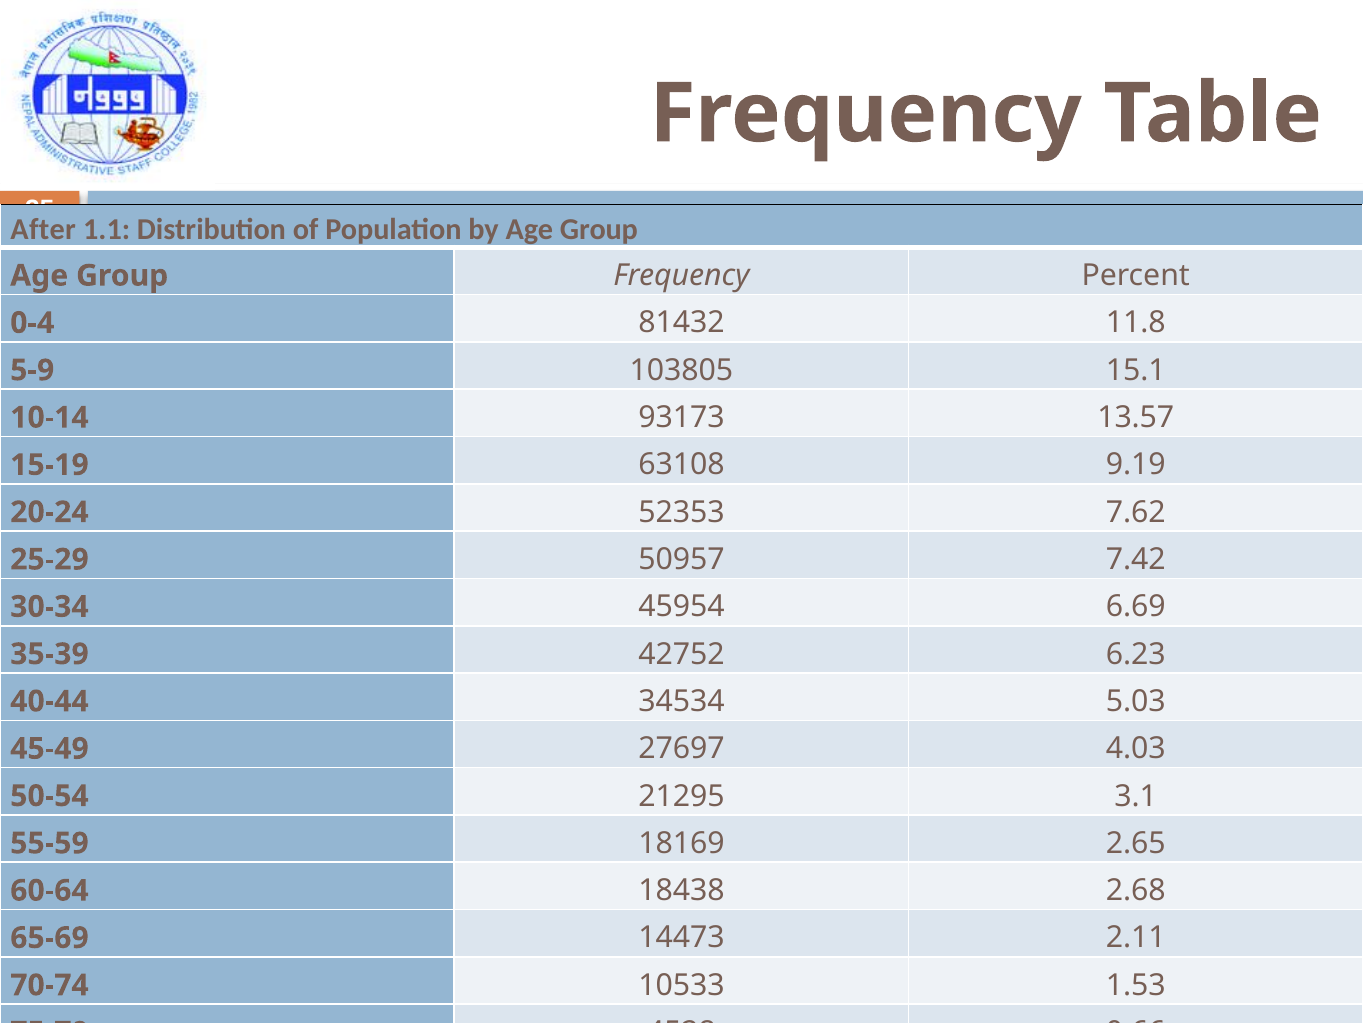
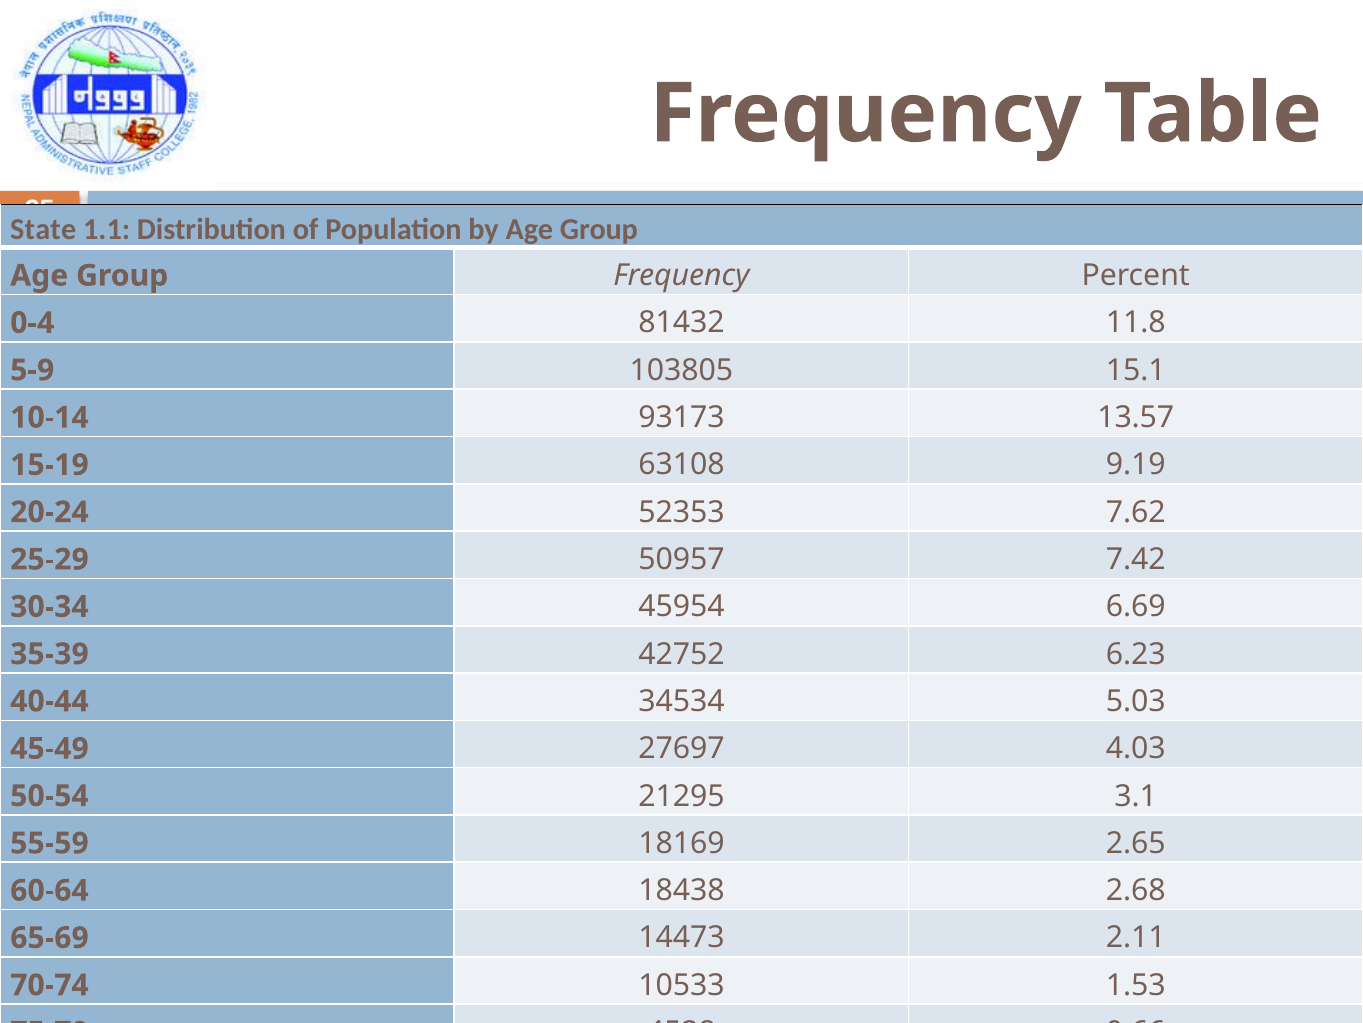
After: After -> State (43, 229)
